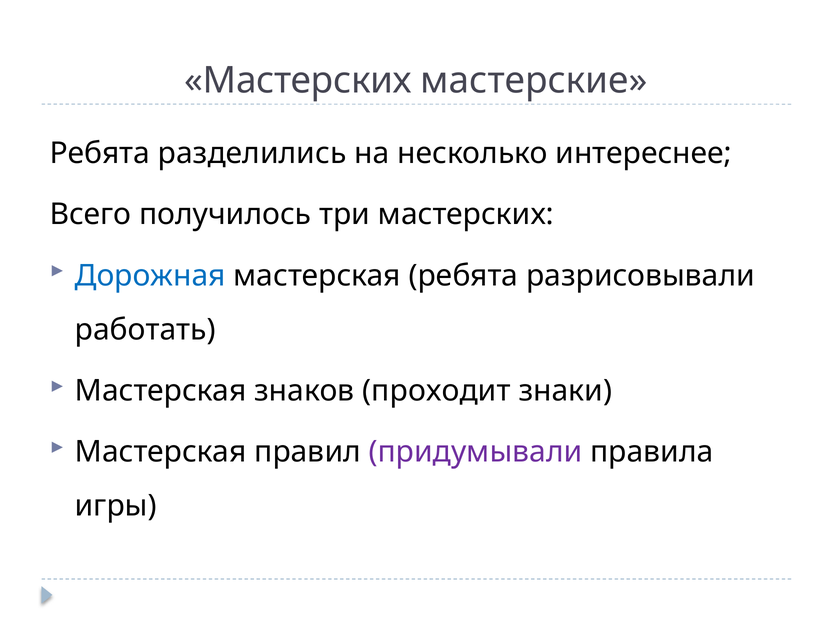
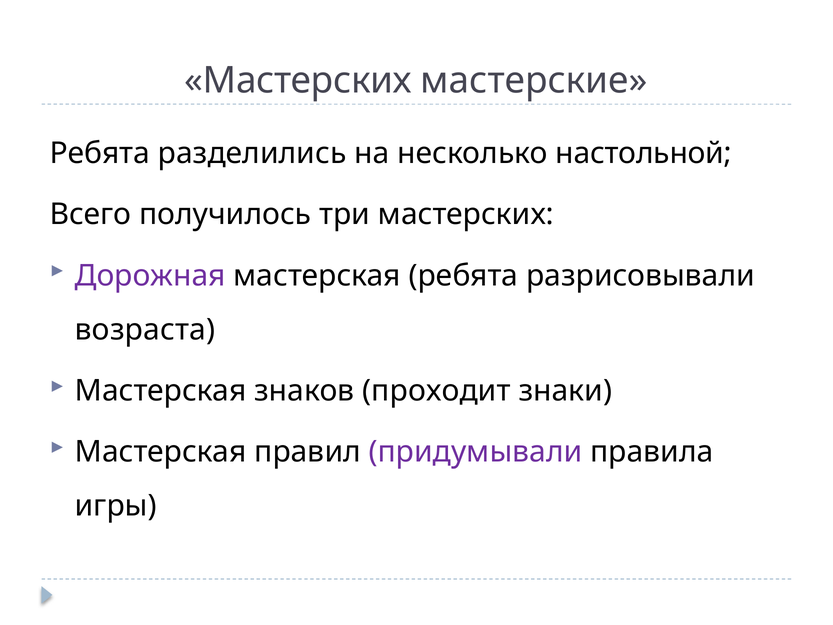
интереснее: интереснее -> настольной (644, 153)
Дорожная colour: blue -> purple (150, 275)
работать: работать -> возраста (145, 330)
